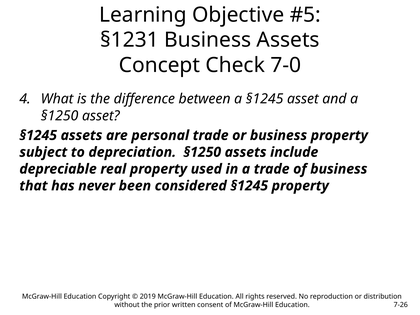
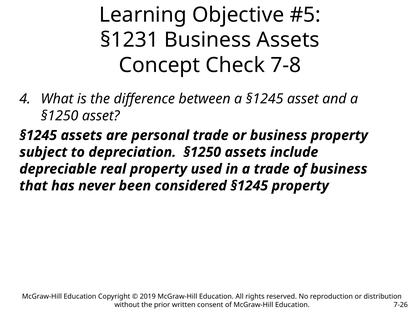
7-0: 7-0 -> 7-8 (286, 65)
